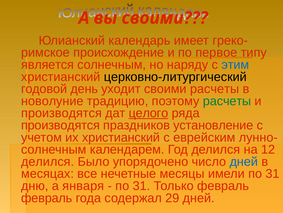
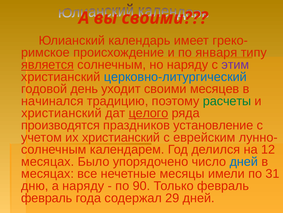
первое: первое -> января (216, 52)
является underline: none -> present (48, 65)
этим colour: blue -> purple (235, 65)
церковно-литургический colour: black -> blue (175, 77)
своими расчеты: расчеты -> месяцев (215, 89)
новолуние: новолуние -> начинался (52, 101)
производятся: производятся -> христианский (61, 113)
делился: делился -> месяцах (48, 161)
а января: января -> наряду (83, 185)
31: 31 -> 90 (141, 185)
